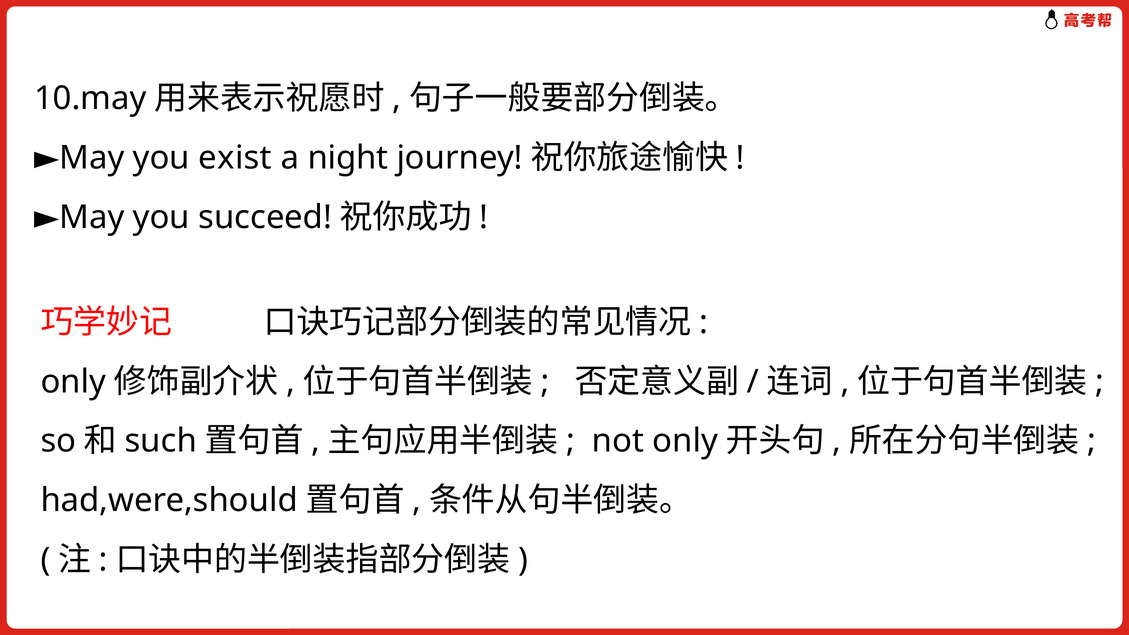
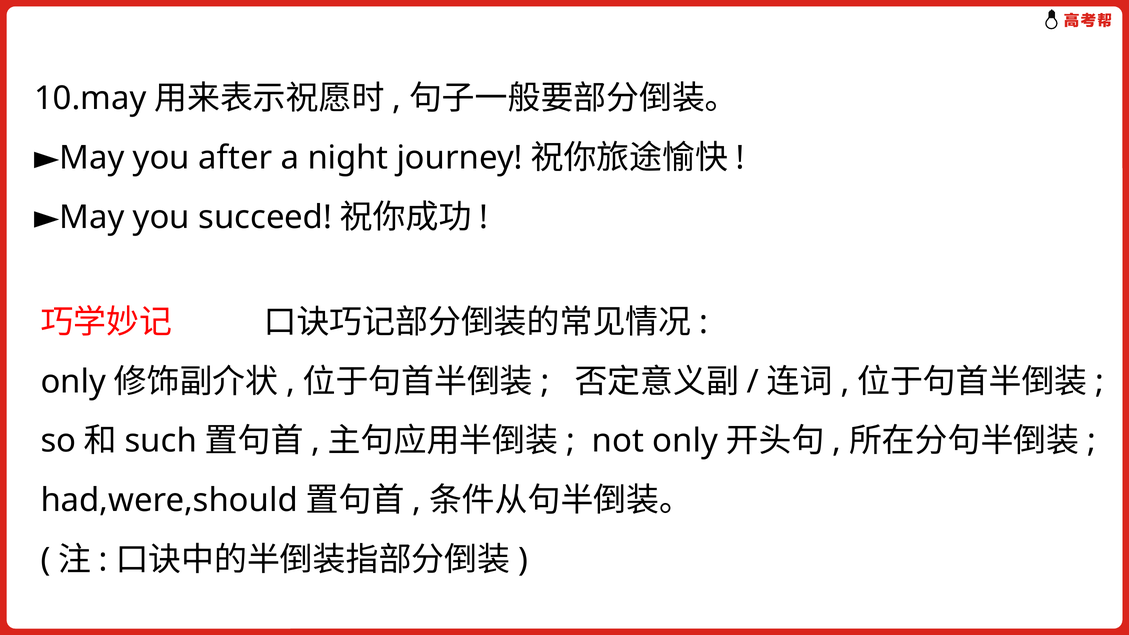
exist: exist -> after (235, 158)
